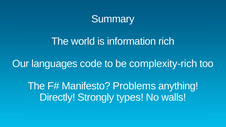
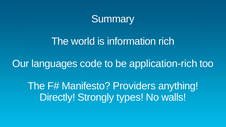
complexity-rich: complexity-rich -> application-rich (163, 64)
Problems: Problems -> Providers (134, 86)
